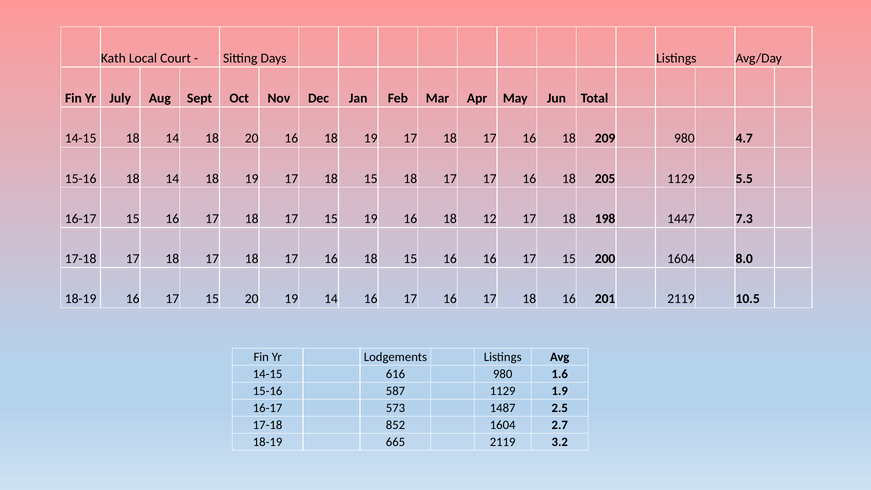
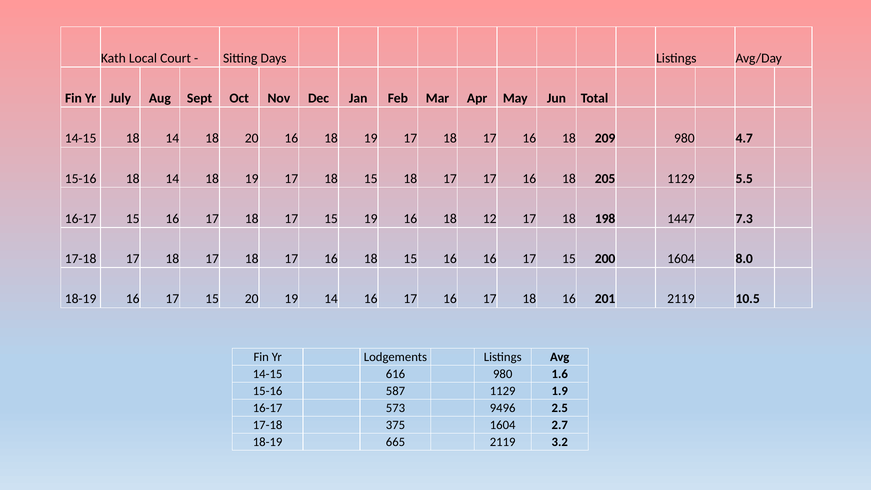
1487: 1487 -> 9496 (503, 408)
852: 852 -> 375 (395, 425)
